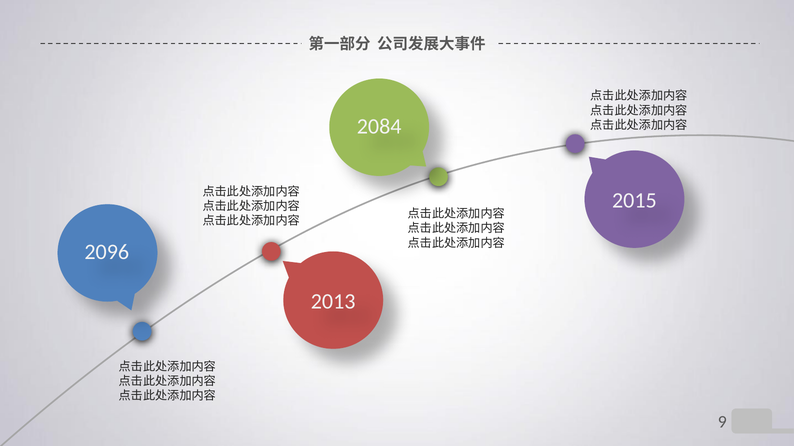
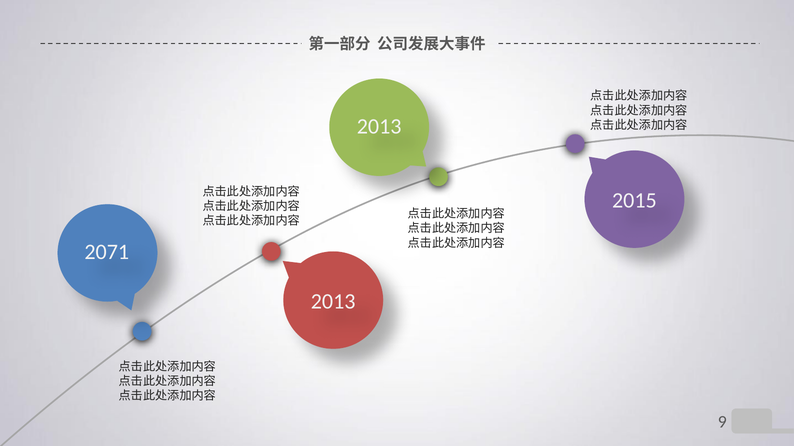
2084: 2084 -> 2013 (379, 126)
2096: 2096 -> 2071 (107, 252)
